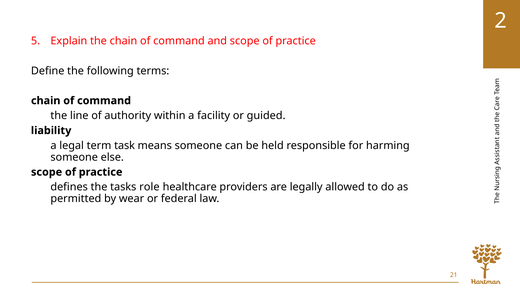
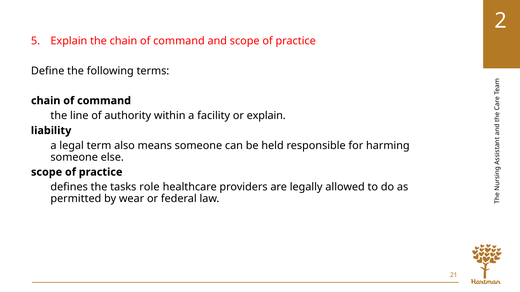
or guided: guided -> explain (266, 116)
task: task -> also (124, 146)
